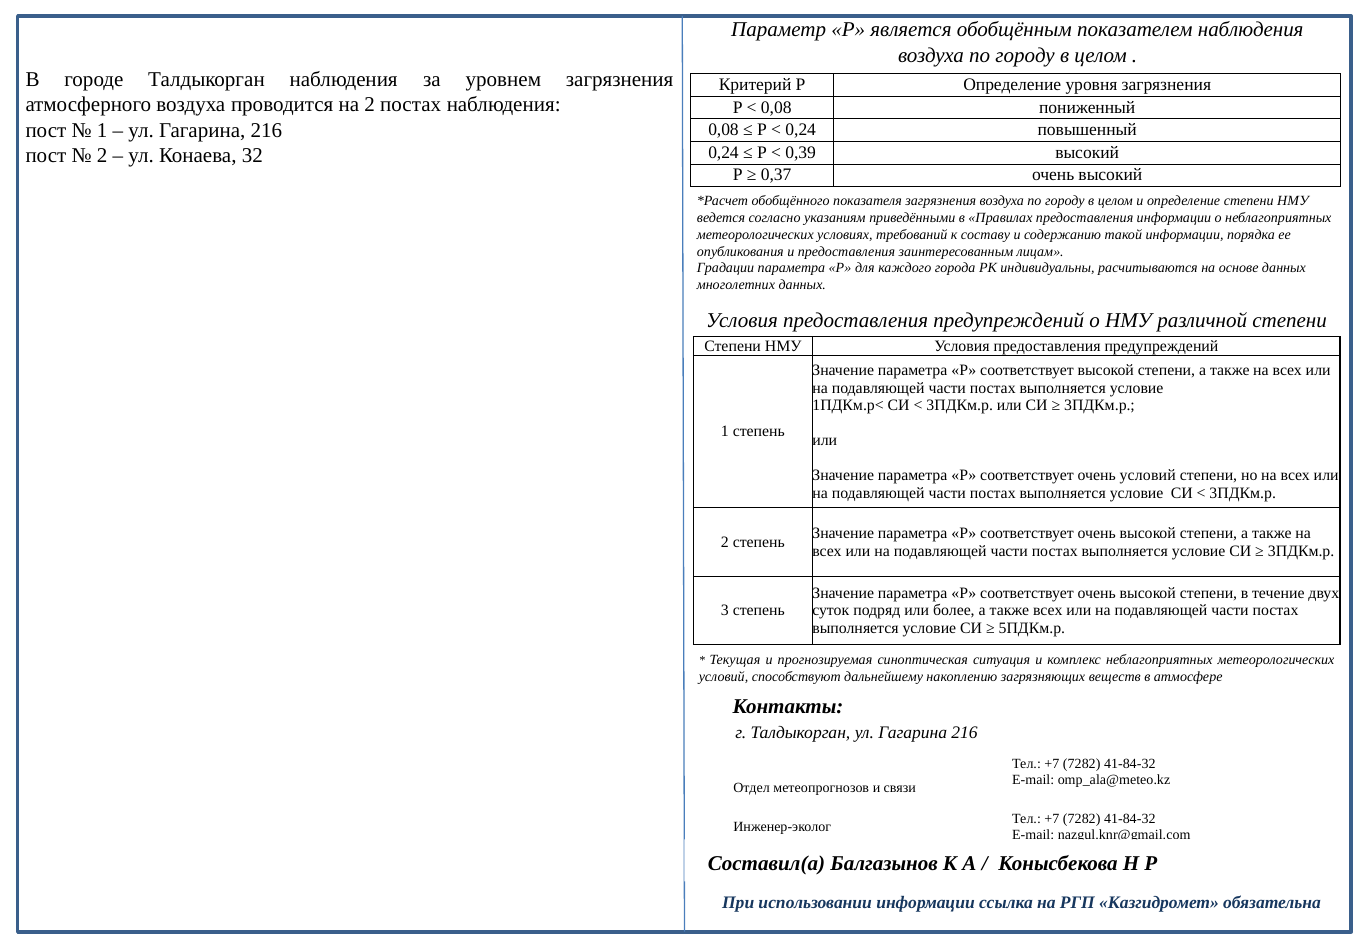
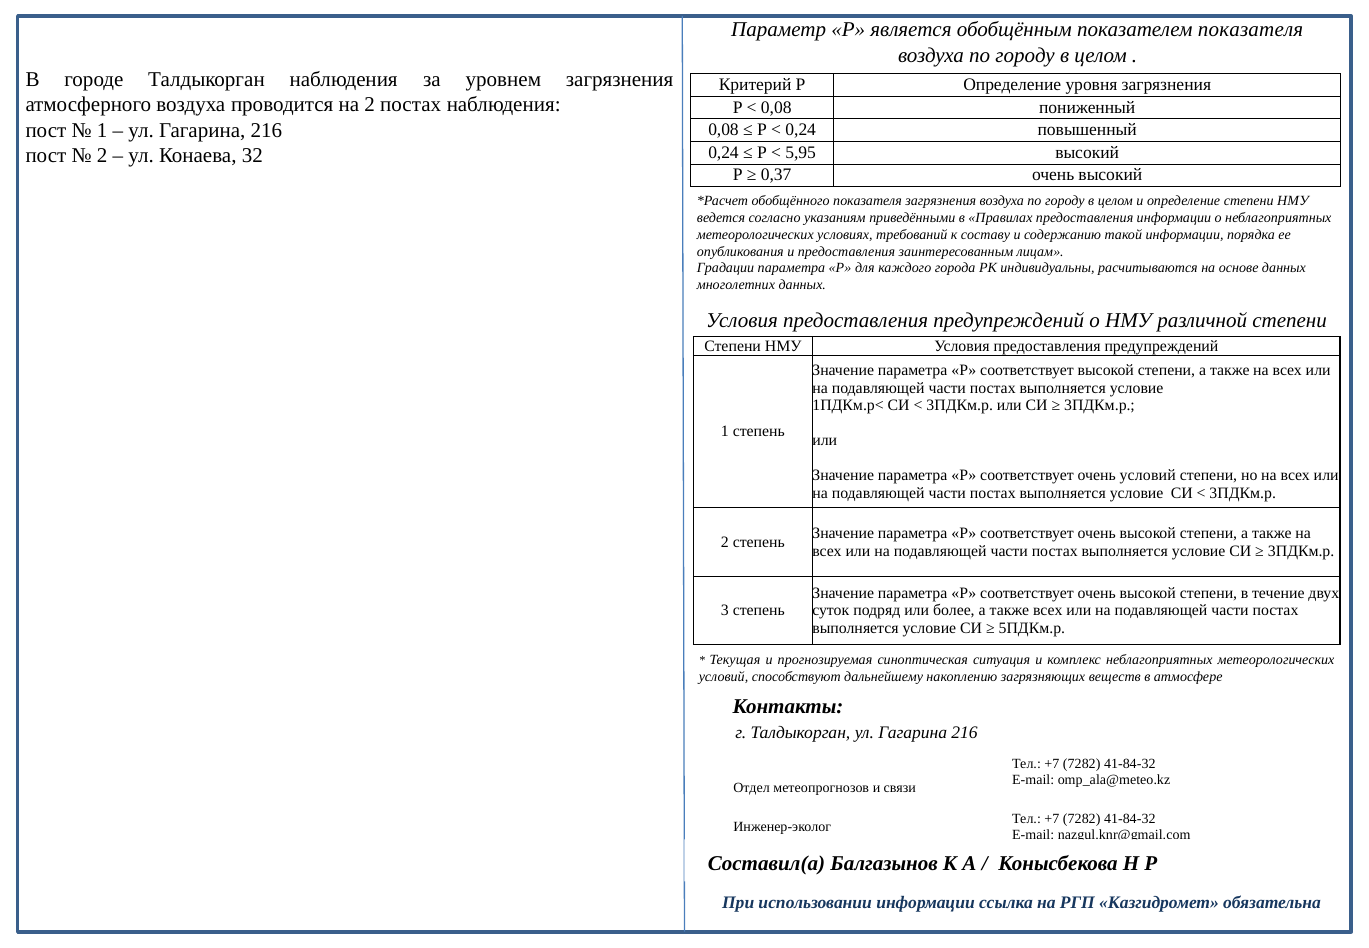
показателем наблюдения: наблюдения -> показателя (1251, 30)
0,39: 0,39 -> 5,95 (801, 153)
